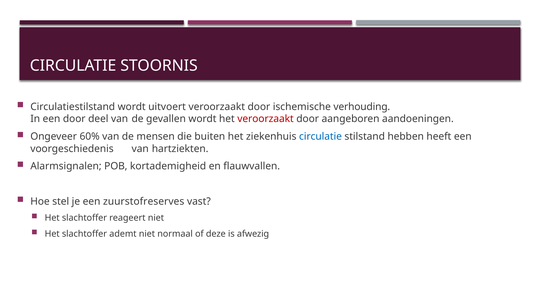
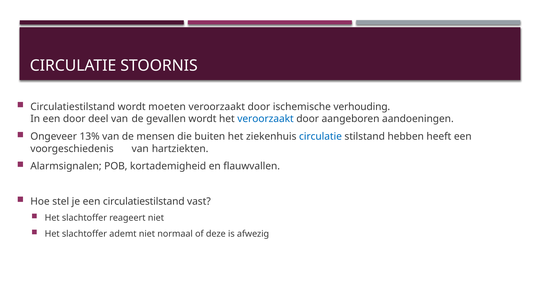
uitvoert: uitvoert -> moeten (167, 107)
veroorzaakt colour: red -> blue (266, 119)
60%: 60% -> 13% (90, 136)
een zuurstofreserves: zuurstofreserves -> circulatiestilstand (144, 201)
